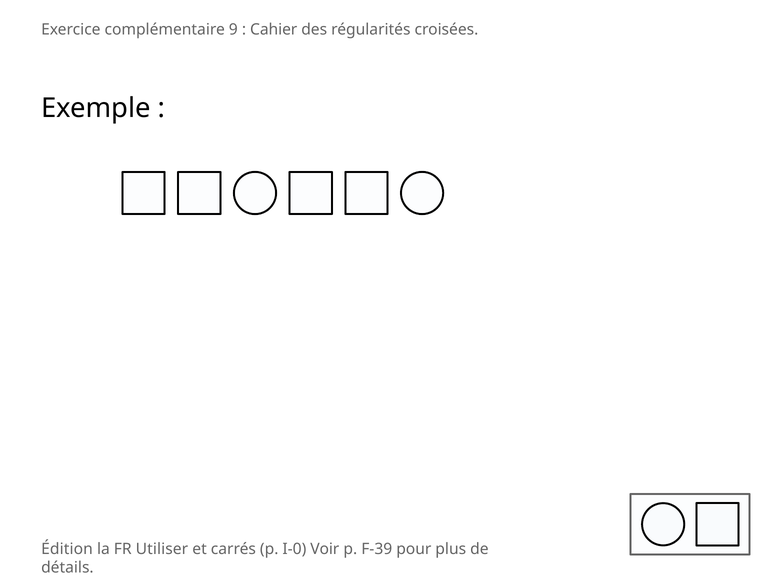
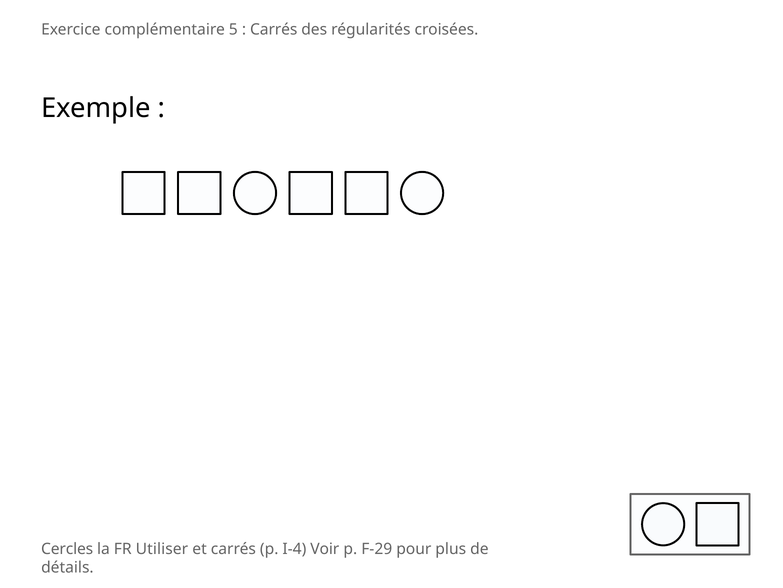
9: 9 -> 5 (233, 30)
Cahier: Cahier -> Carrés (274, 30)
Édition: Édition -> Cercles (67, 548)
I-0: I-0 -> I-4 (294, 548)
F-39: F-39 -> F-29 (377, 548)
